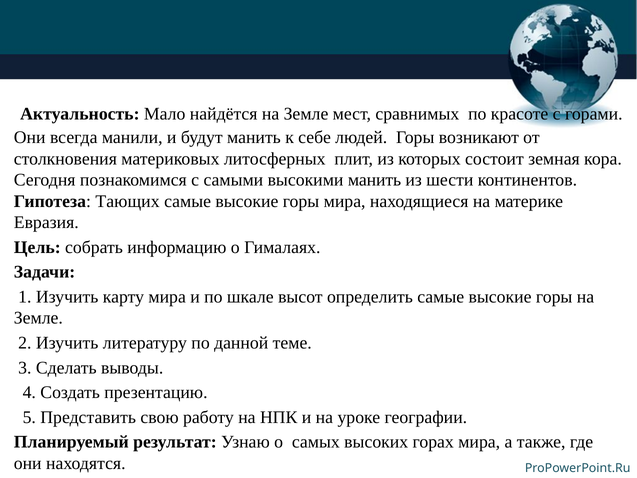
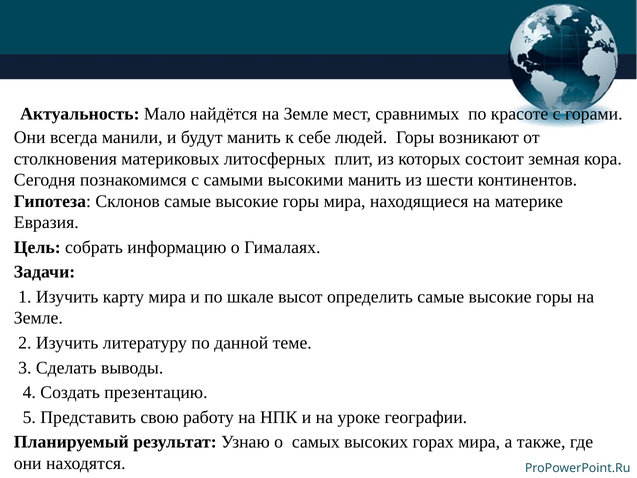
Тающих: Тающих -> Склонов (128, 201)
